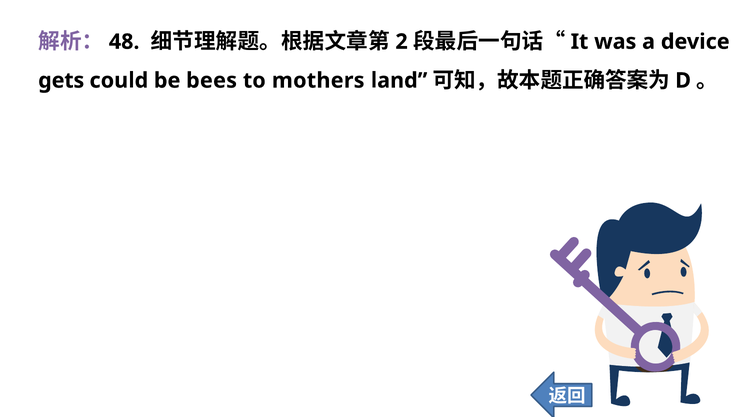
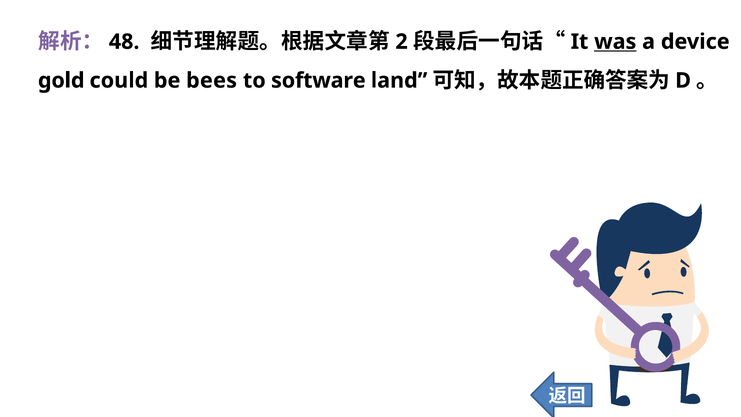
was underline: none -> present (615, 42)
gets: gets -> gold (61, 80)
mothers: mothers -> software (318, 80)
